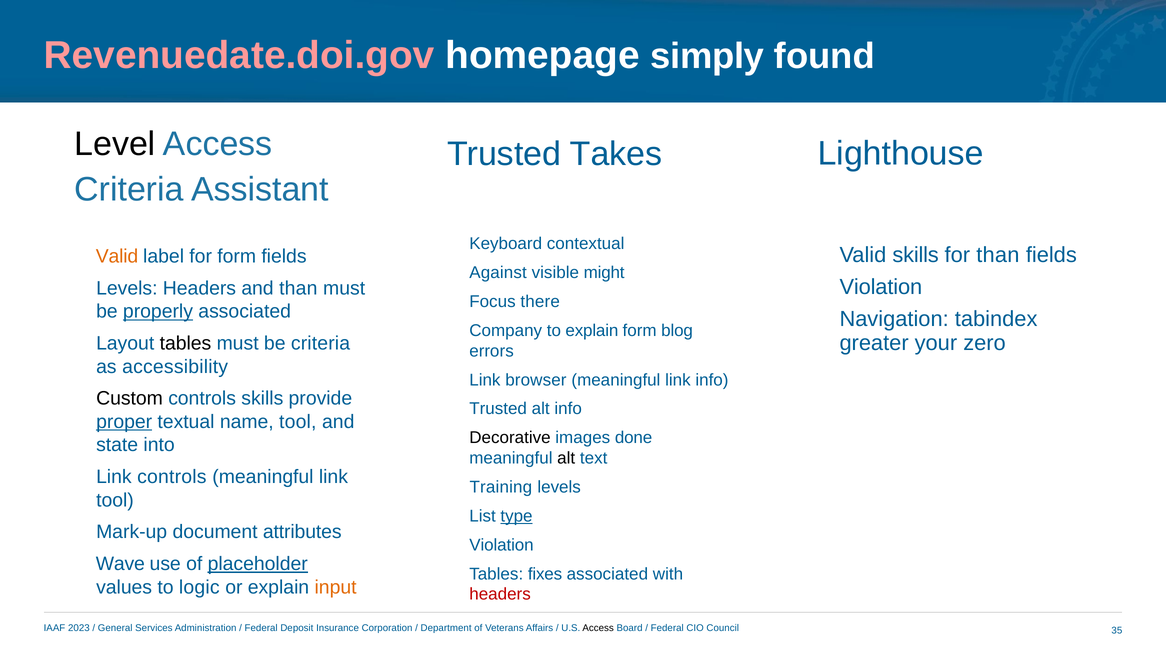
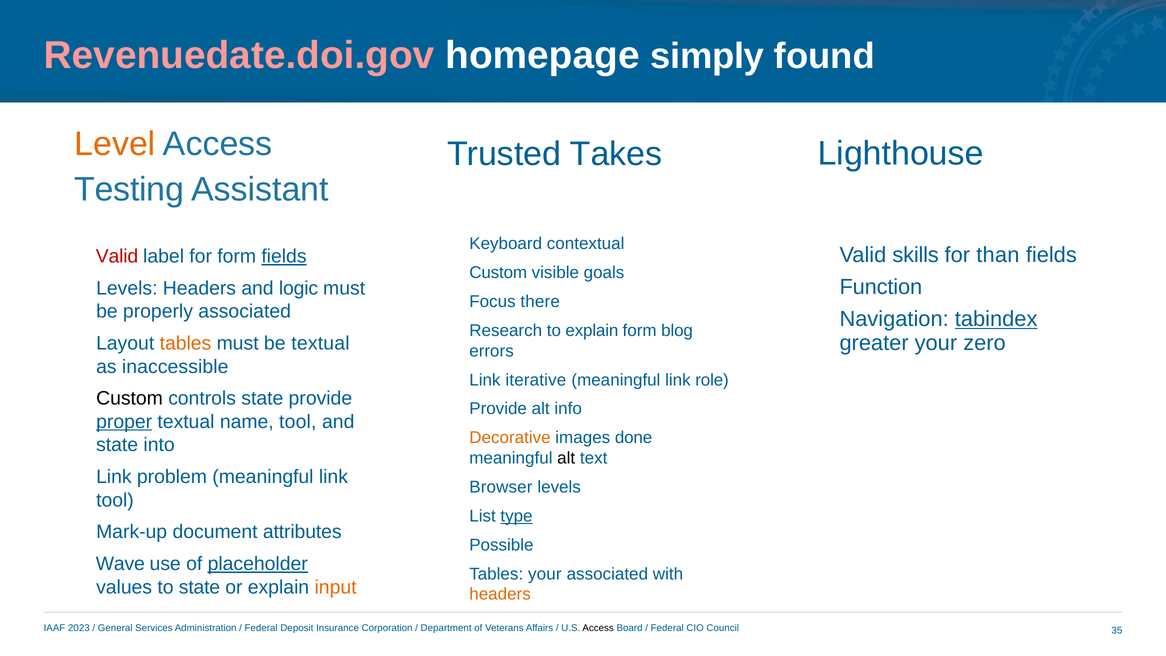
Level colour: black -> orange (115, 144)
Criteria: Criteria -> Testing (129, 189)
Valid colour: orange -> red (117, 256)
fields underline: none -> present (284, 256)
Against: Against -> Custom (498, 273)
might: might -> goals (604, 273)
Violation: Violation -> Function (881, 287)
and than: than -> logic (299, 288)
properly underline: present -> none (158, 311)
tabindex underline: none -> present (996, 319)
Company: Company -> Research (506, 331)
tables colour: black -> orange (185, 343)
be criteria: criteria -> textual (320, 343)
accessibility: accessibility -> inaccessible (175, 367)
browser: browser -> iterative (536, 380)
link info: info -> role (712, 380)
controls skills: skills -> state (262, 398)
Trusted: Trusted -> Provide (498, 409)
Decorative colour: black -> orange (510, 438)
Link controls: controls -> problem (172, 477)
Training: Training -> Browser (501, 487)
Violation: Violation -> Possible (501, 545)
Tables fixes: fixes -> your (545, 574)
to logic: logic -> state (200, 587)
headers colour: red -> orange (500, 594)
